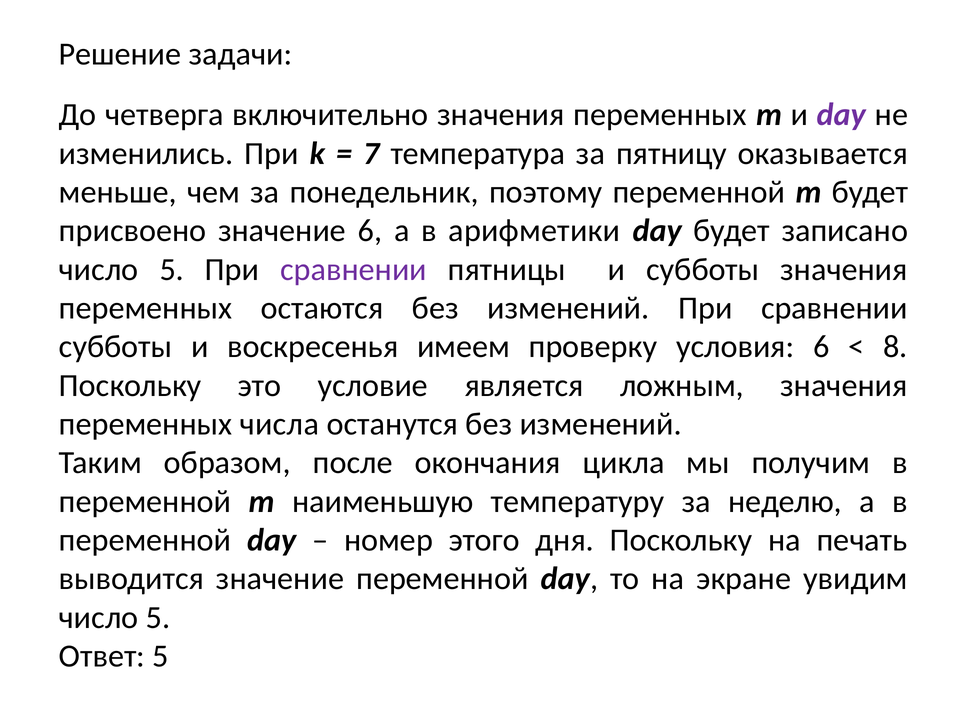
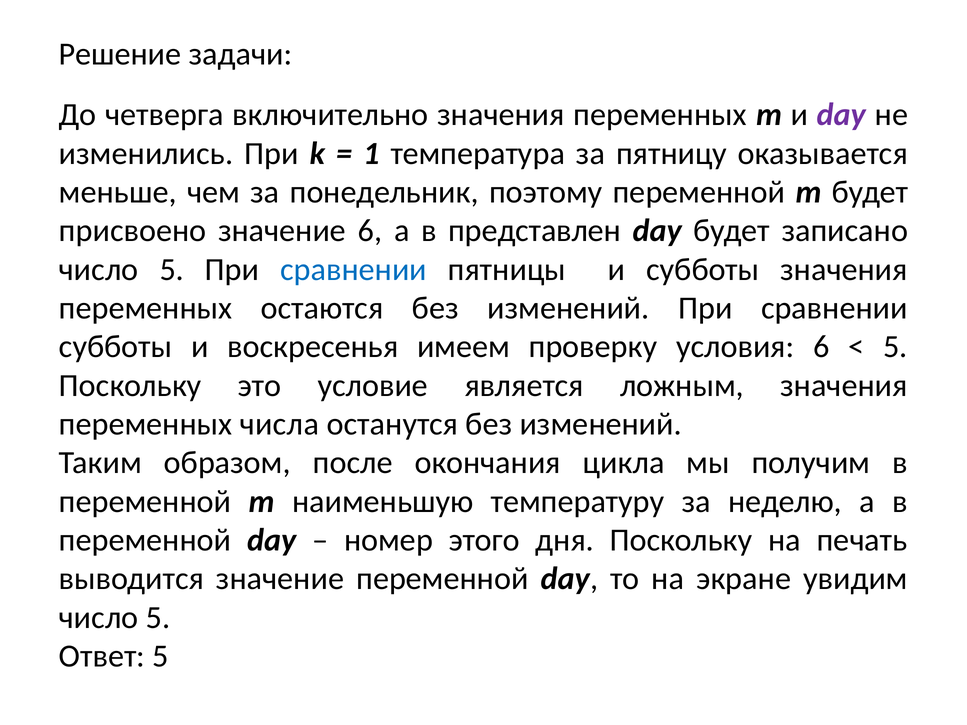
7: 7 -> 1 (371, 153)
арифметики: арифметики -> представлен (535, 231)
сравнении colour: purple -> blue (353, 270)
8: 8 -> 5 (895, 347)
